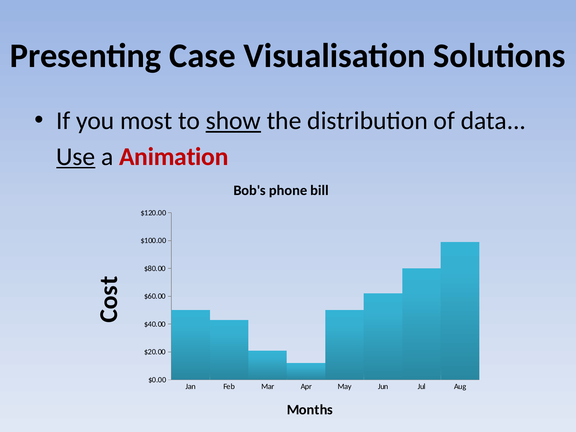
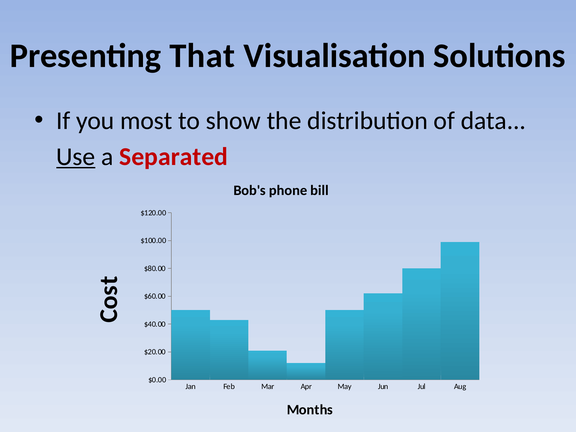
Case: Case -> That (202, 56)
show underline: present -> none (233, 121)
Animation: Animation -> Separated (174, 157)
